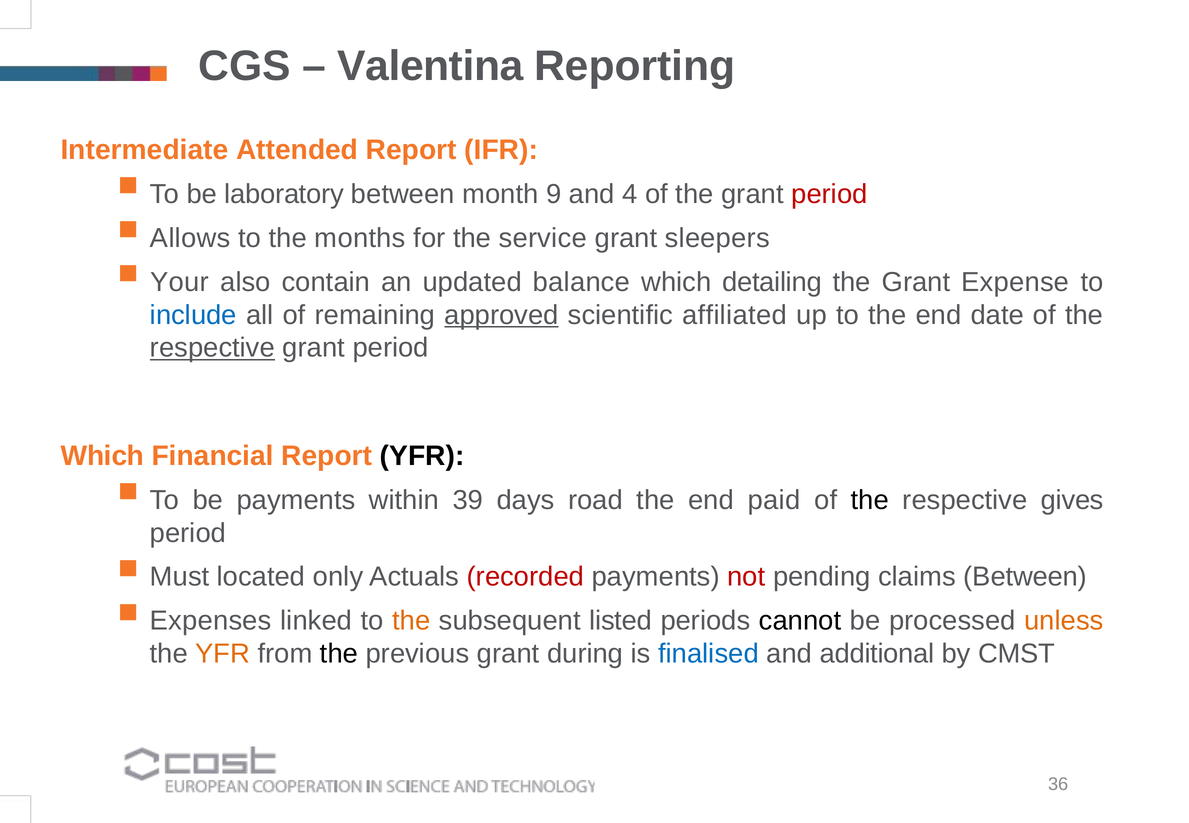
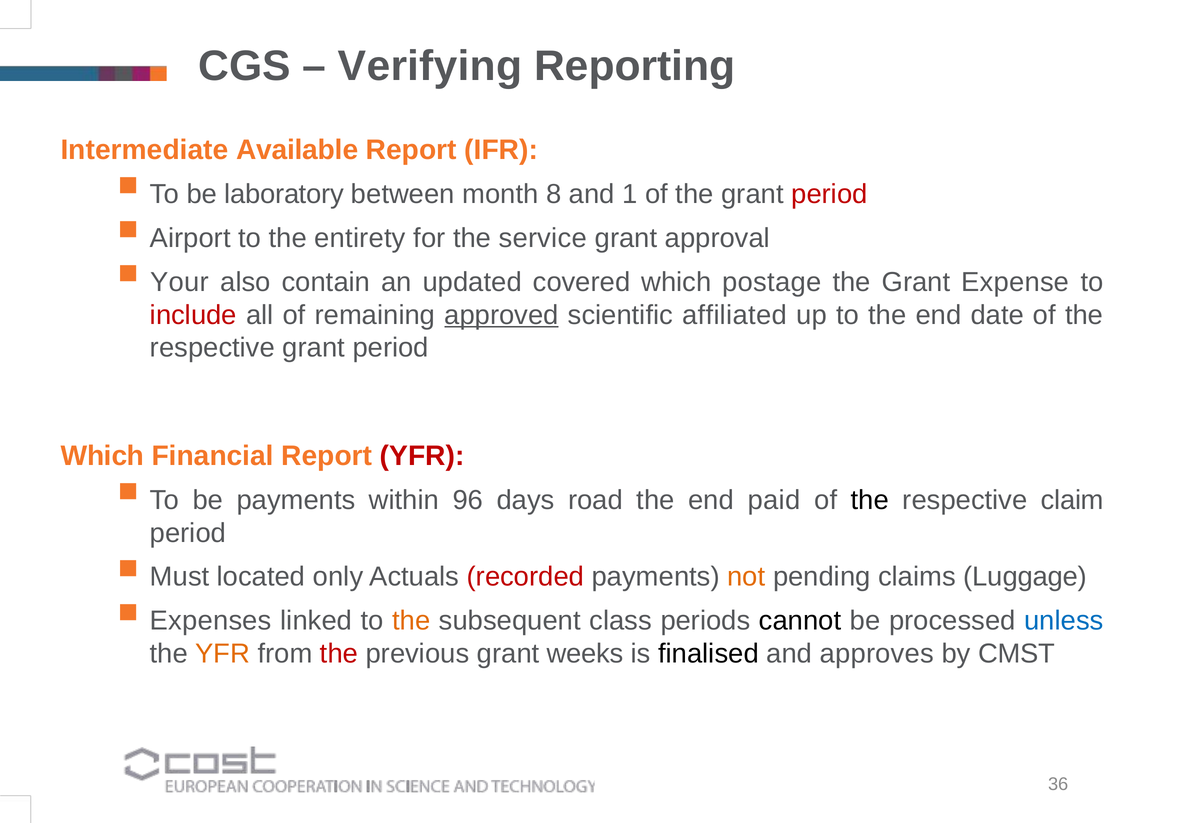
Valentina: Valentina -> Verifying (430, 66)
Attended: Attended -> Available (297, 150)
9: 9 -> 8 (554, 194)
4: 4 -> 1 (630, 194)
Allows: Allows -> Airport (190, 238)
months: months -> entirety (360, 238)
sleepers: sleepers -> approval (717, 238)
balance: balance -> covered (582, 282)
detailing: detailing -> postage (772, 282)
include colour: blue -> red (193, 315)
respective underline: present -> none (212, 348)
YFR colour: black -> red (422, 456)
39: 39 -> 96 (468, 500)
gives: gives -> claim (1072, 500)
not colour: red -> orange (746, 577)
claims Between: Between -> Luggage (1025, 577)
listed: listed -> class (621, 621)
unless colour: orange -> blue (1064, 621)
the colour: black -> red (339, 654)
during: during -> weeks (585, 654)
finalised colour: blue -> black (708, 654)
additional: additional -> approves (877, 654)
